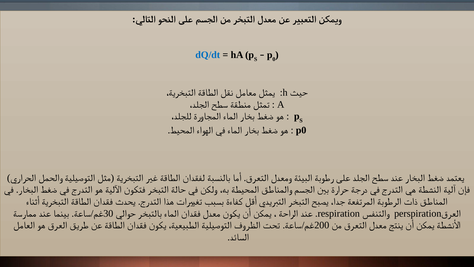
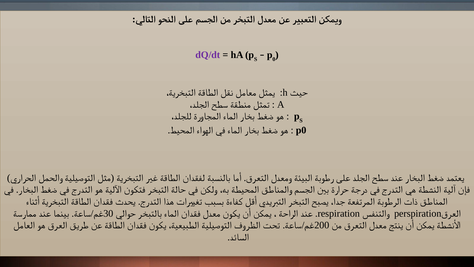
dQ/dt colour: blue -> purple (208, 55)
